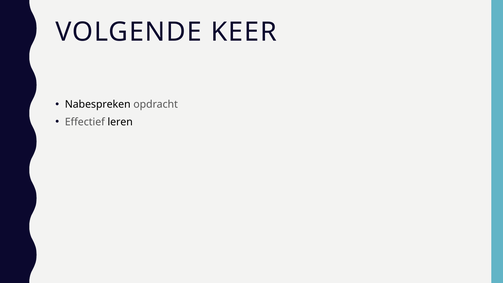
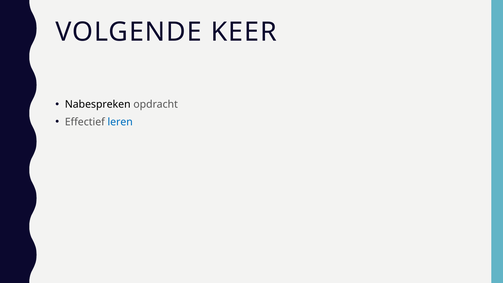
leren colour: black -> blue (120, 122)
